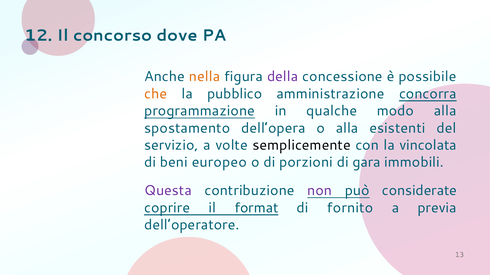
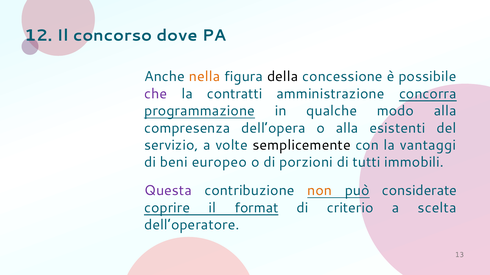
della colour: purple -> black (283, 77)
che colour: orange -> purple (156, 94)
pubblico: pubblico -> contratti (235, 94)
spostamento: spostamento -> compresenza (187, 128)
vincolata: vincolata -> vantaggi (428, 145)
gara: gara -> tutti (366, 163)
non colour: purple -> orange (320, 191)
fornito: fornito -> criterio (350, 208)
previa: previa -> scelta (437, 208)
